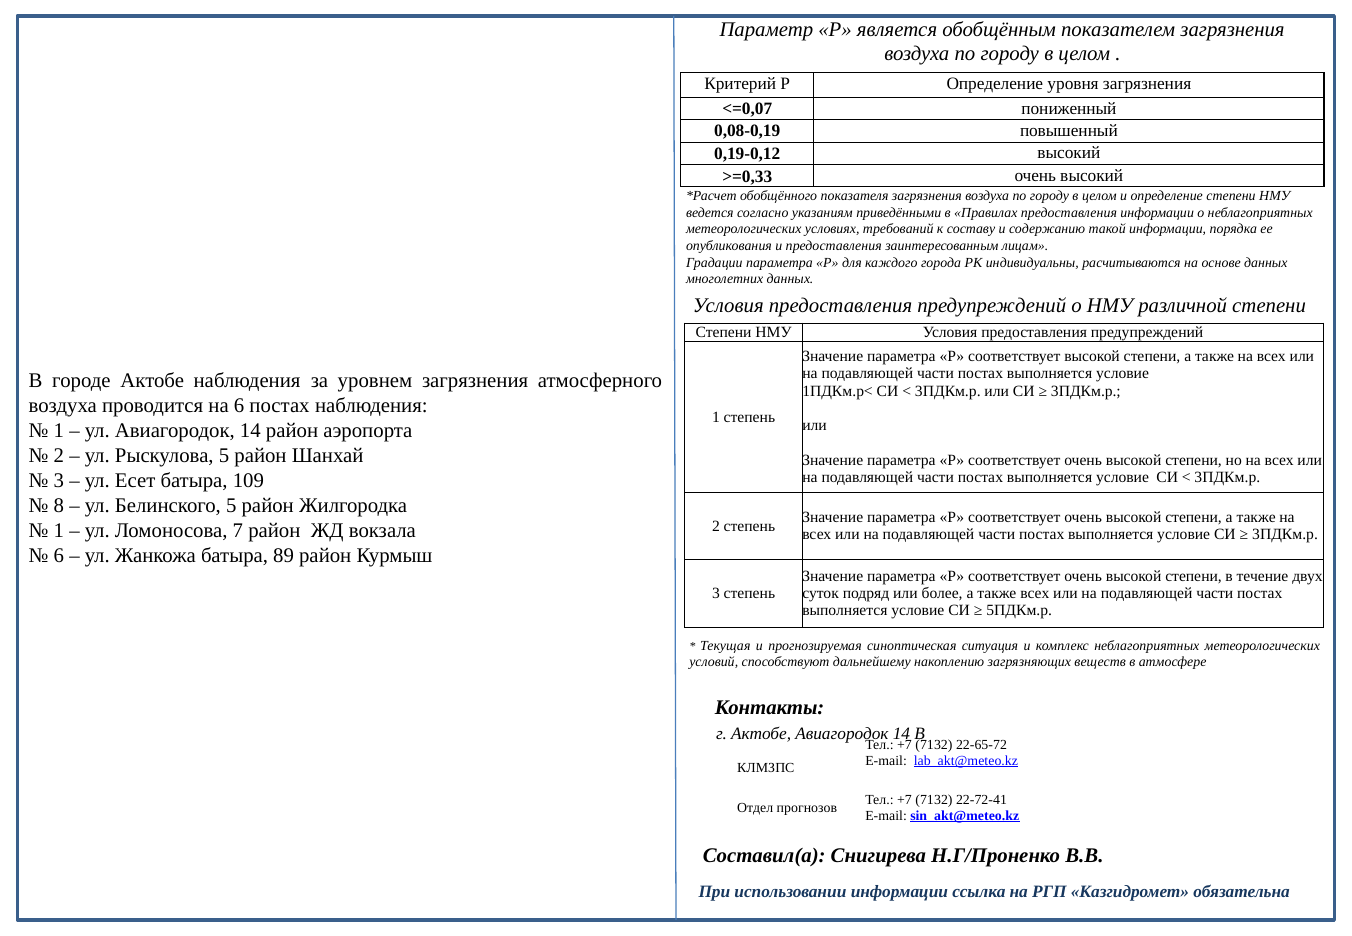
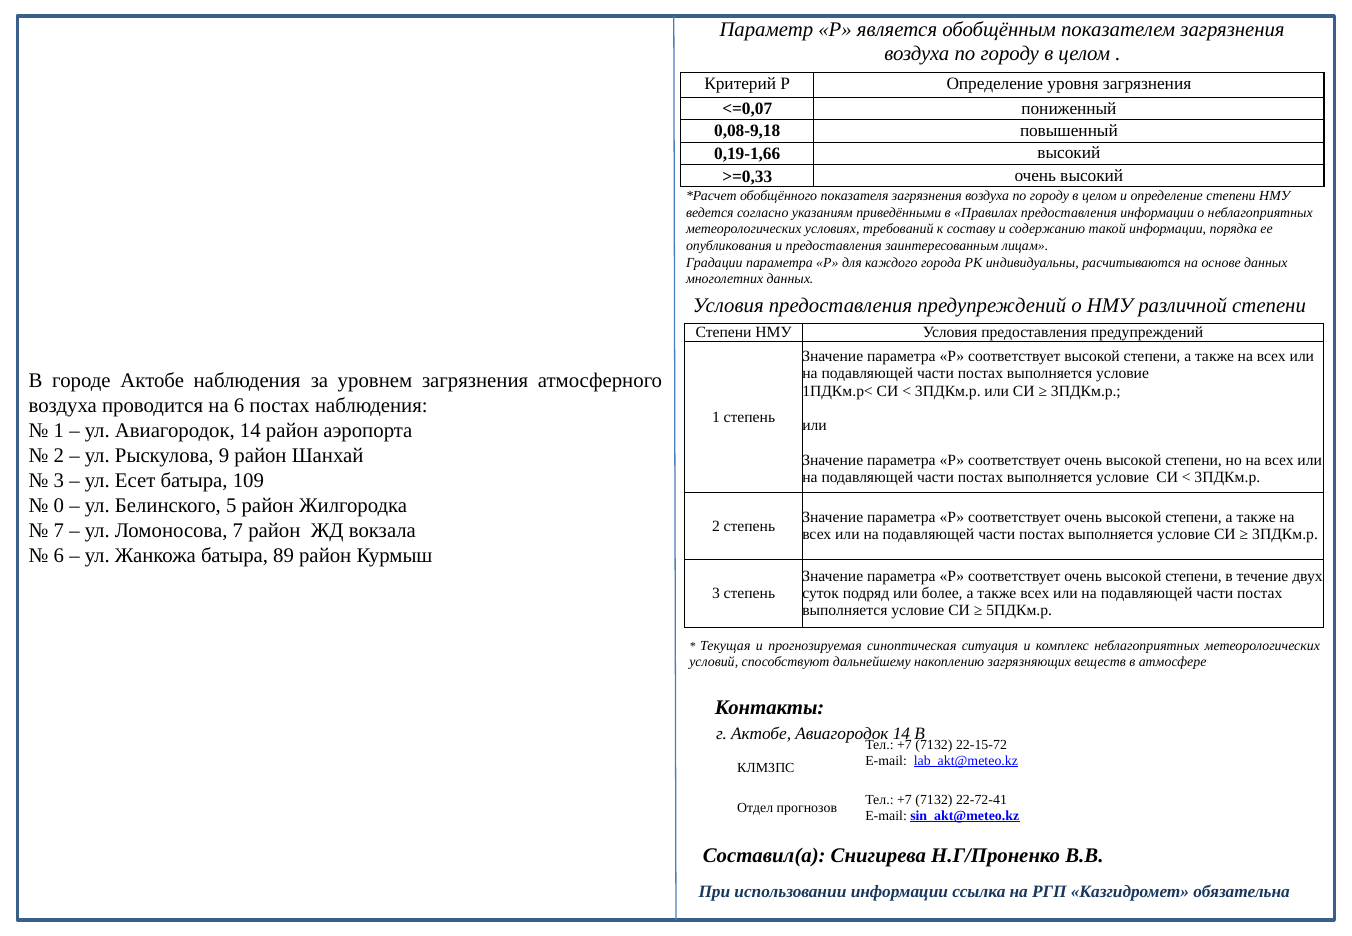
0,08-0,19: 0,08-0,19 -> 0,08-9,18 (747, 131)
0,19-0,12: 0,19-0,12 -> 0,19-1,66 (747, 153)
Рыскулова 5: 5 -> 9 (224, 456)
8: 8 -> 0 (59, 506)
1: 1 -> 7 (59, 531)
22-65-72: 22-65-72 -> 22-15-72 (981, 745)
